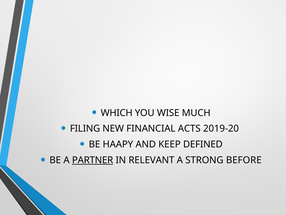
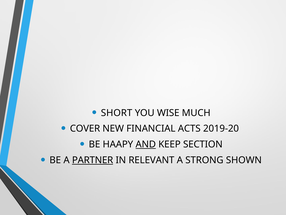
WHICH: WHICH -> SHORT (117, 113)
FILING: FILING -> COVER (85, 128)
AND underline: none -> present (146, 144)
DEFINED: DEFINED -> SECTION (203, 144)
BEFORE: BEFORE -> SHOWN (244, 160)
